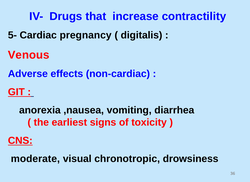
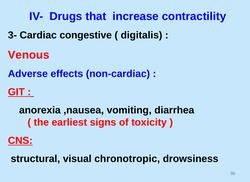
5-: 5- -> 3- (12, 35)
pregnancy: pregnancy -> congestive (86, 35)
moderate: moderate -> structural (35, 159)
